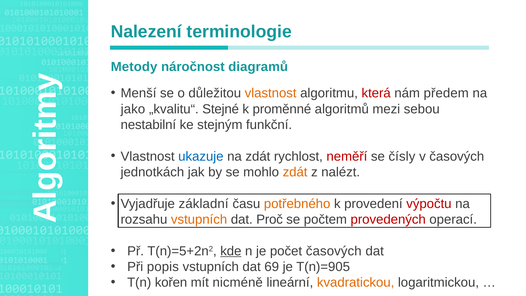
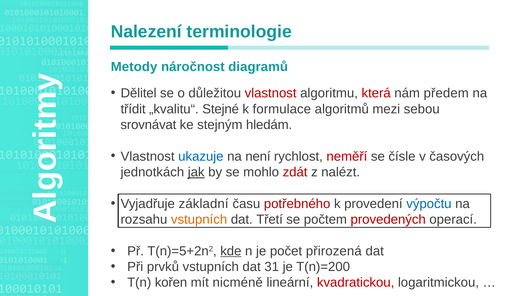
Menší: Menší -> Dělitel (139, 93)
vlastnost colour: orange -> red (271, 93)
jako: jako -> třídit (133, 109)
proměnné: proměnné -> formulace (282, 109)
nestabilní: nestabilní -> srovnávat (148, 125)
funkční: funkční -> hledám (269, 125)
na zdát: zdát -> není (258, 156)
čísly: čísly -> čísle (402, 156)
jak underline: none -> present (196, 172)
zdát colour: orange -> red (295, 172)
potřebného colour: orange -> red (297, 204)
výpočtu colour: red -> blue (429, 204)
Proč: Proč -> Třetí (270, 219)
počet časových: časových -> přirozená (334, 251)
popis: popis -> prvků (163, 267)
69: 69 -> 31 (272, 267)
T(n)=905: T(n)=905 -> T(n)=200 (323, 267)
kvadratickou colour: orange -> red (356, 283)
